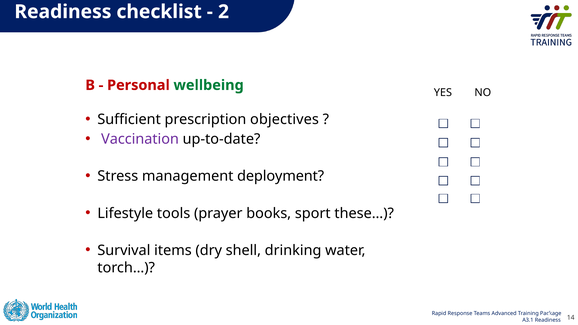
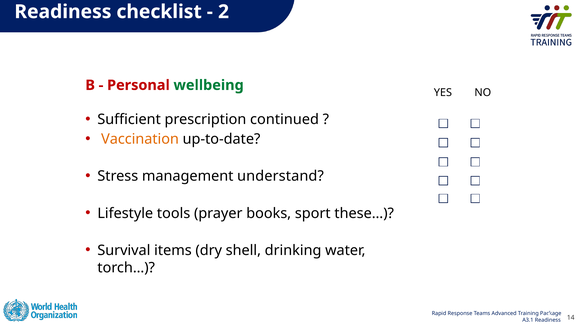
objectives: objectives -> continued (285, 119)
Vaccination colour: purple -> orange (140, 139)
deployment: deployment -> understand (280, 176)
